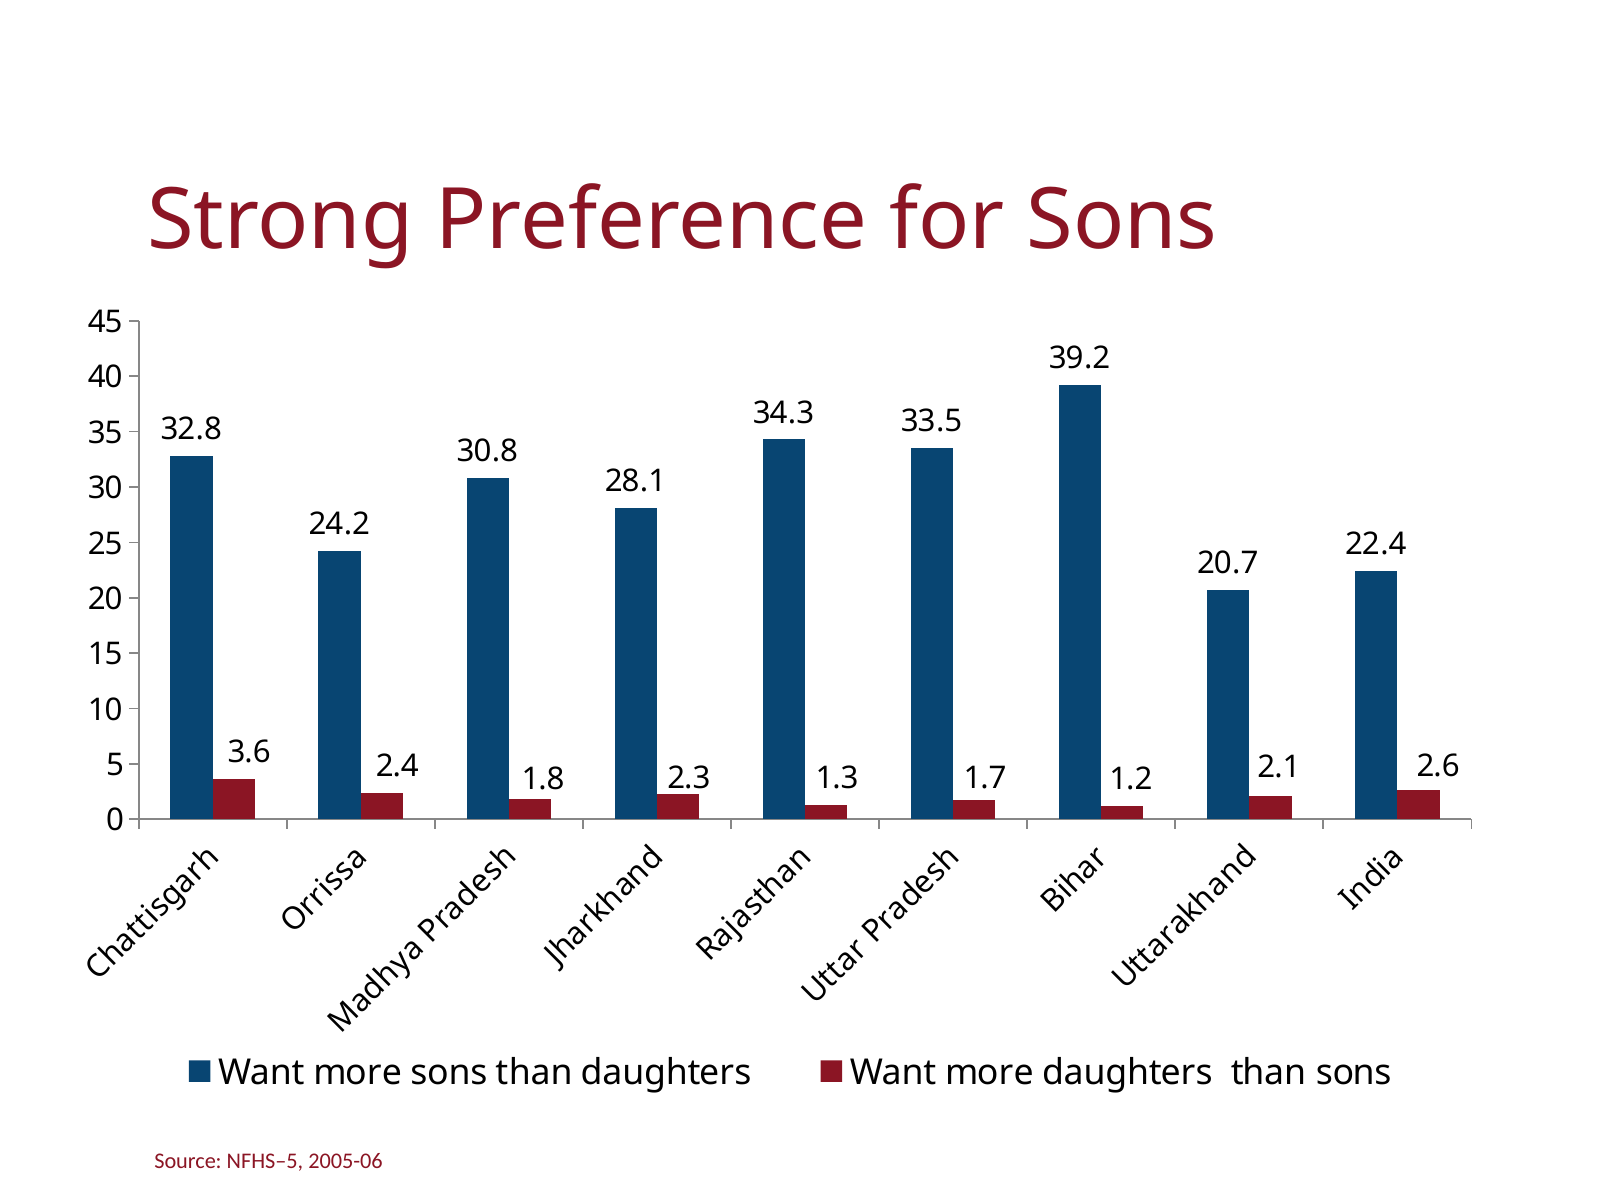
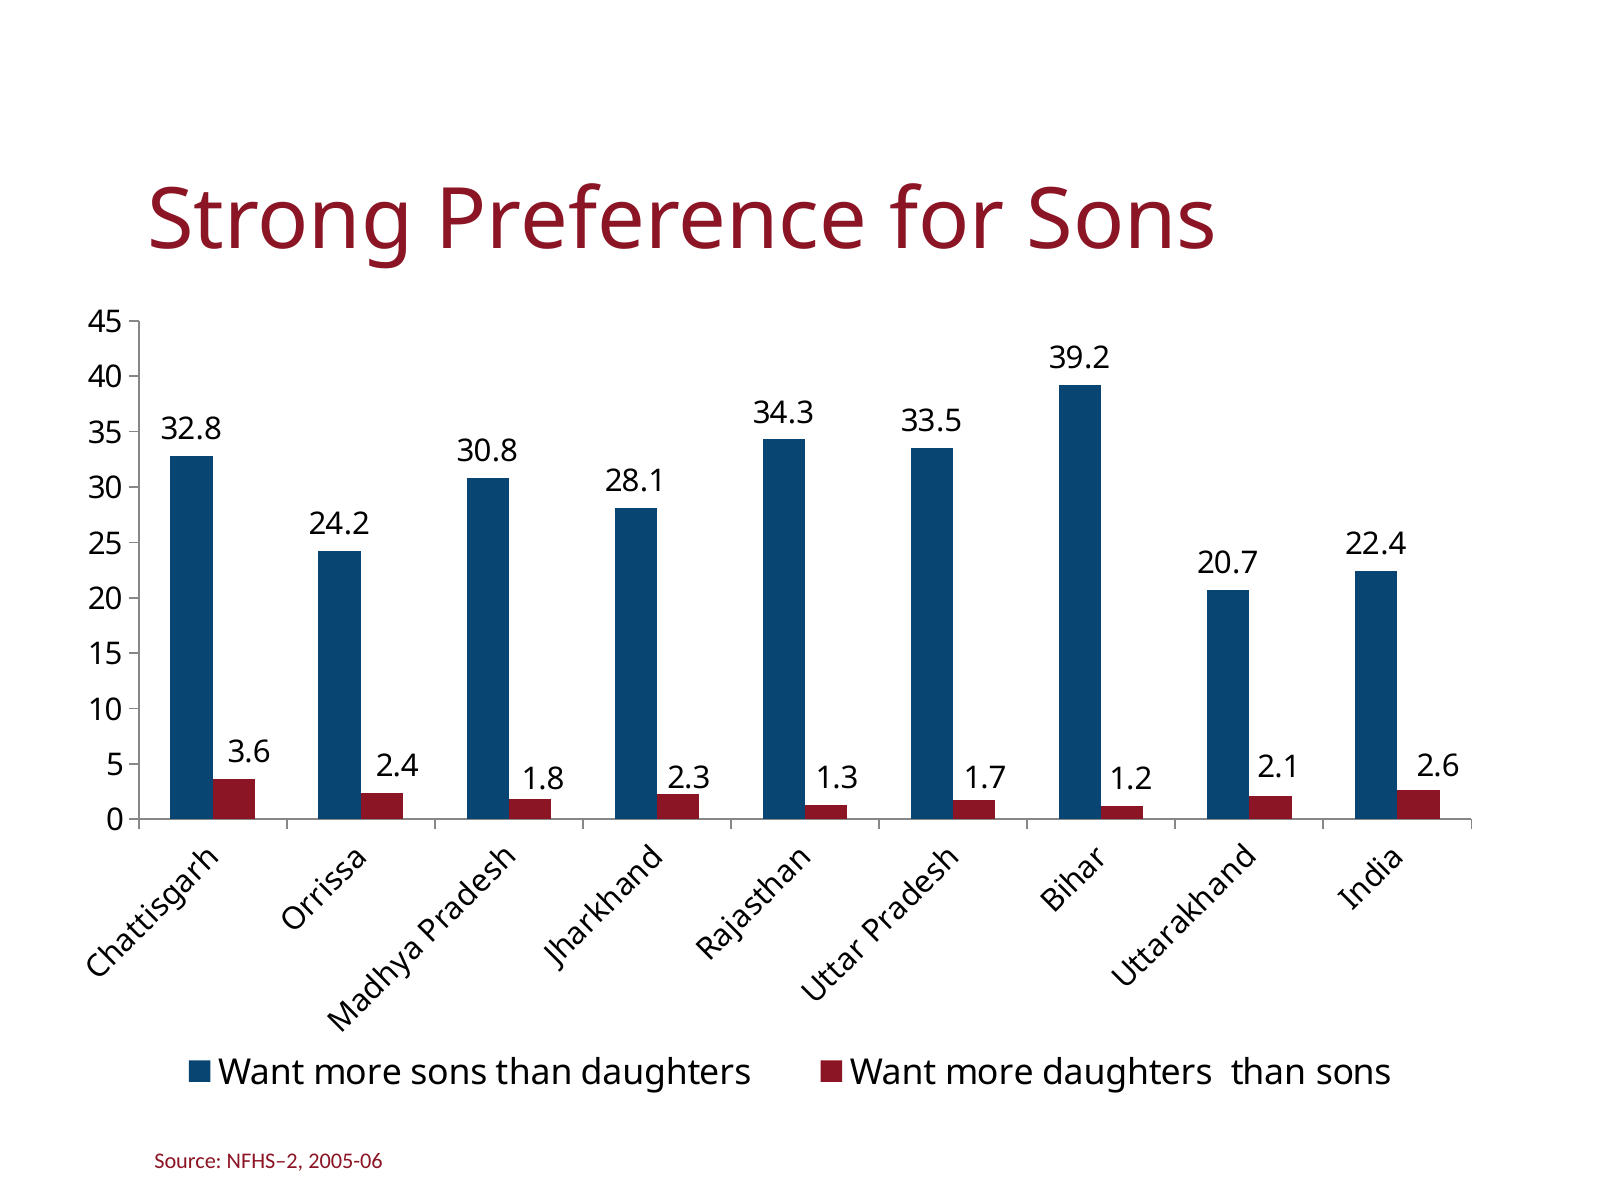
NFHS–5: NFHS–5 -> NFHS–2 (265, 1162)
